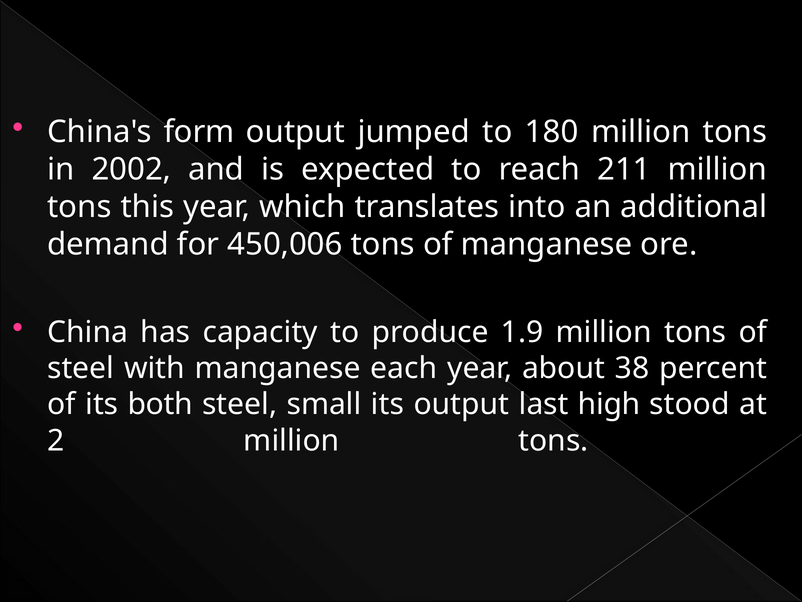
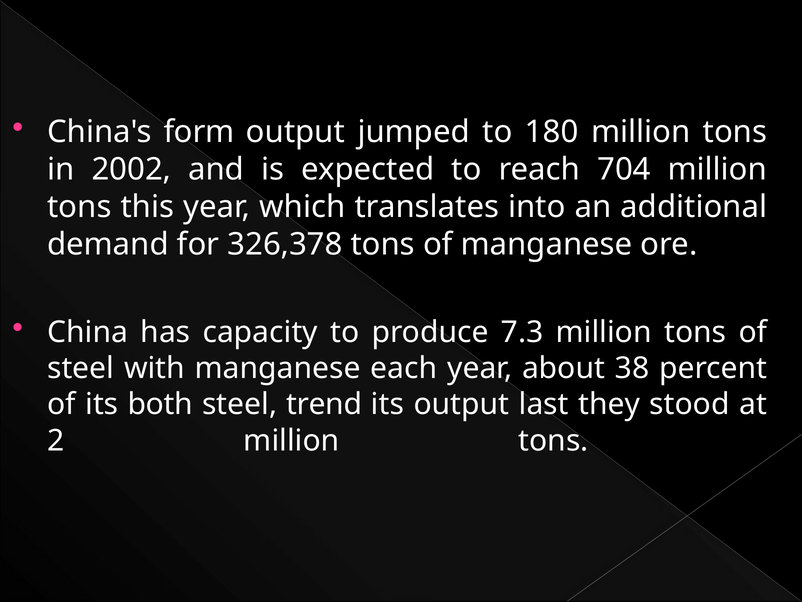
211: 211 -> 704 (624, 169)
450,006: 450,006 -> 326,378 (285, 244)
1.9: 1.9 -> 7.3 (522, 332)
small: small -> trend (324, 404)
high: high -> they (609, 404)
